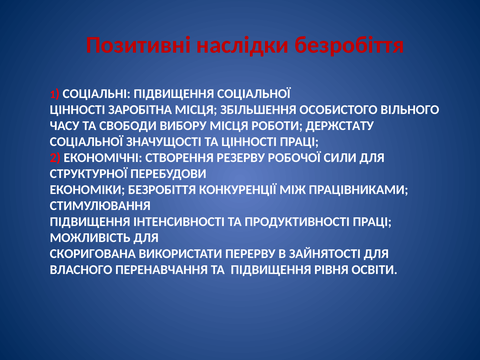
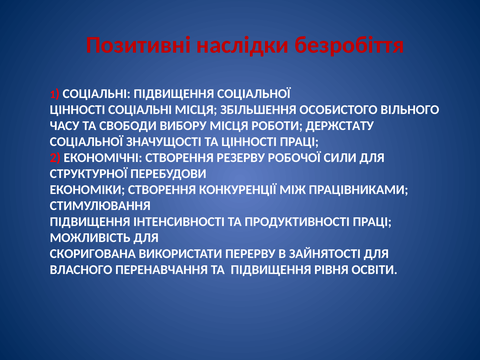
ЦІННОСТІ ЗАРОБІТНА: ЗАРОБІТНА -> СОЦІАЛЬНІ (140, 110)
ЕКОНОМІКИ БЕЗРОБІТТЯ: БЕЗРОБІТТЯ -> СТВОРЕННЯ (162, 190)
